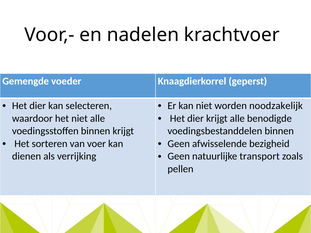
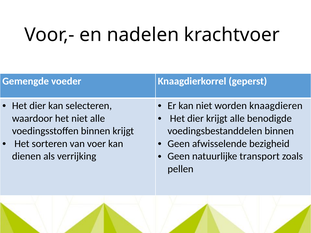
noodzakelijk: noodzakelijk -> knaagdieren (276, 106)
